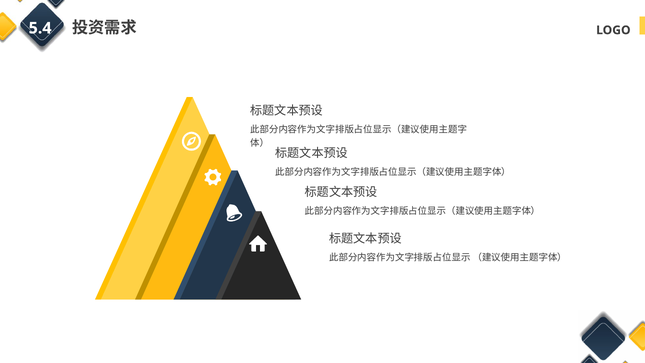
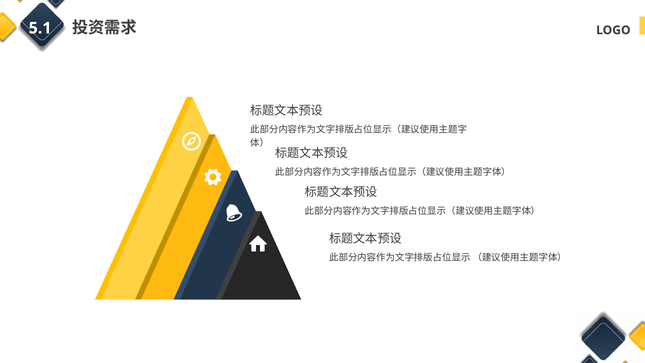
5.4: 5.4 -> 5.1 (40, 28)
